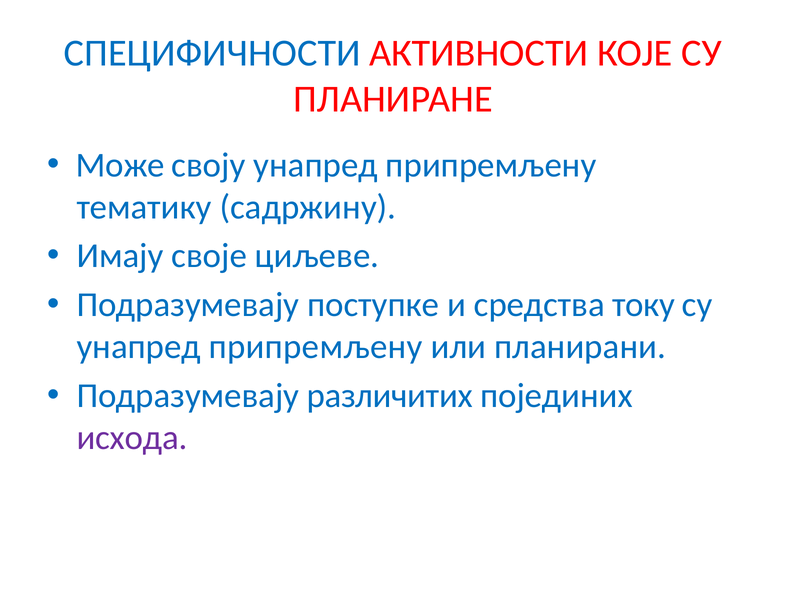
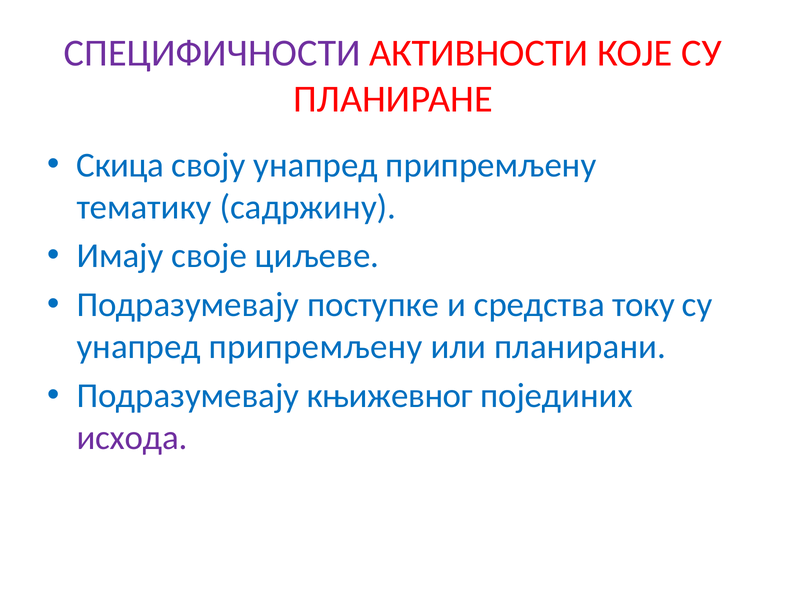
СПЕЦИФИЧНОСТИ colour: blue -> purple (212, 53)
Може: Може -> Скица (120, 165)
различитих: различитих -> књижевног (390, 396)
